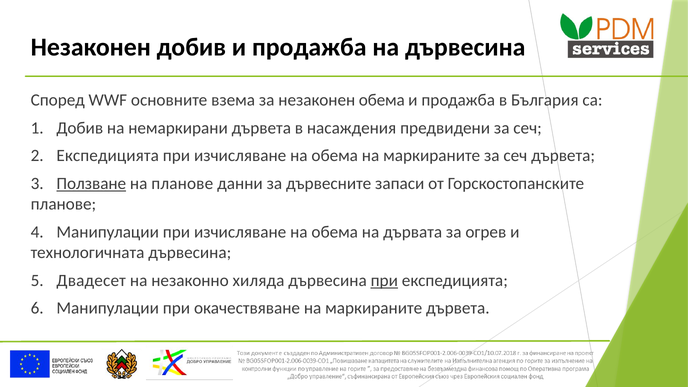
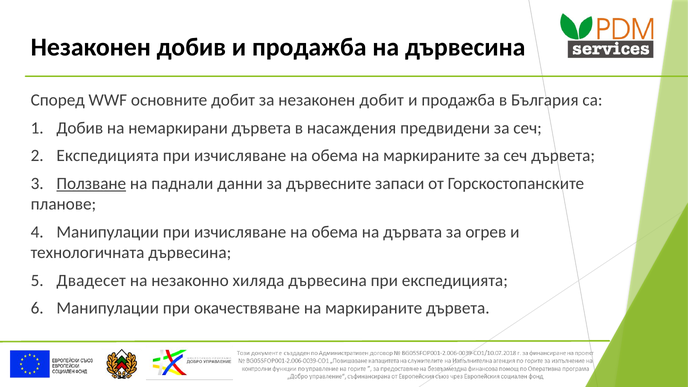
основните взема: взема -> добит (233, 100)
незаконен обема: обема -> добит (382, 100)
на планове: планове -> паднали (182, 184)
при underline: present -> none (384, 280)
